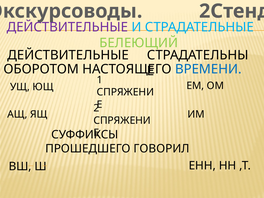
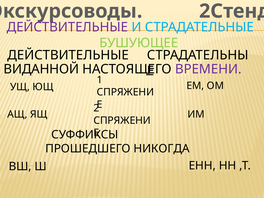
БЕЛЕЮЩИЙ: БЕЛЕЮЩИЙ -> БУШУЮЩЕЕ (139, 43)
ОБОРОТОМ: ОБОРОТОМ -> ВИДАННОЙ (41, 69)
ВРЕМЕНИ colour: blue -> purple (208, 69)
ГОВОРИЛ: ГОВОРИЛ -> НИКОГДА (162, 149)
